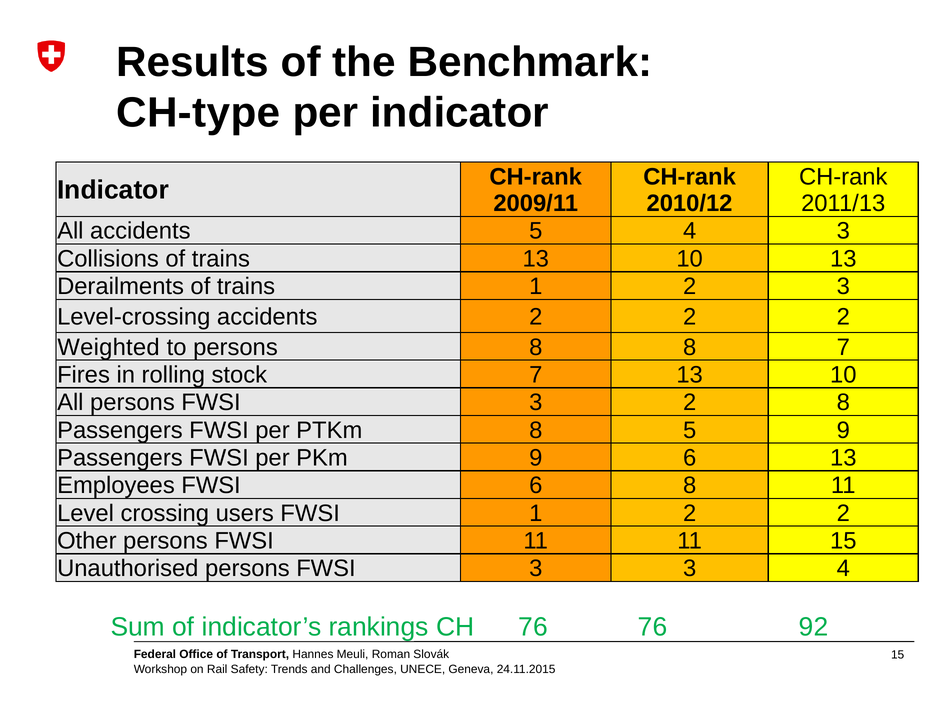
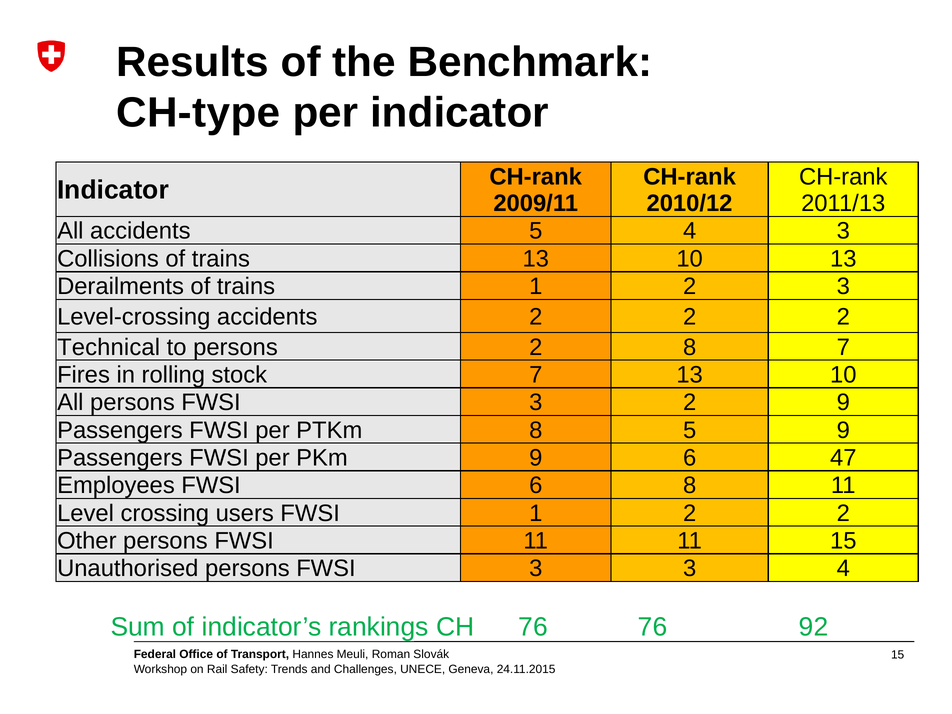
Weighted: Weighted -> Technical (109, 347)
persons 8: 8 -> 2 (536, 347)
2 8: 8 -> 9 (843, 403)
6 13: 13 -> 47 (843, 458)
